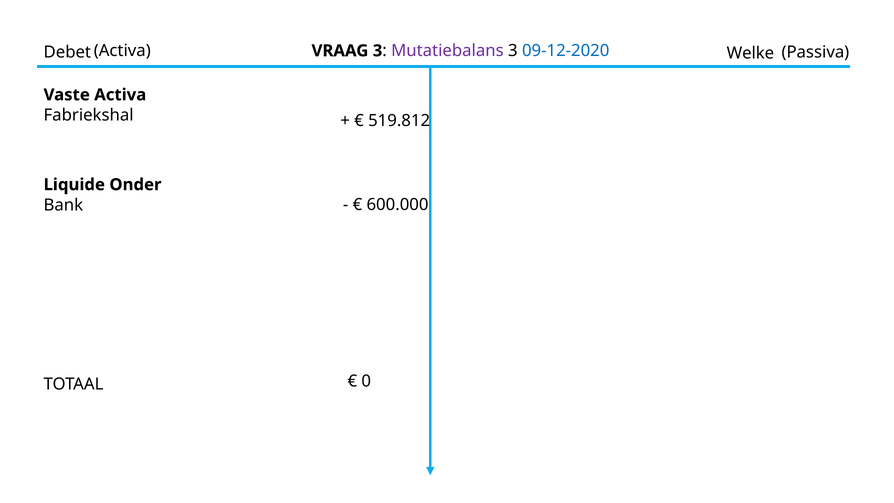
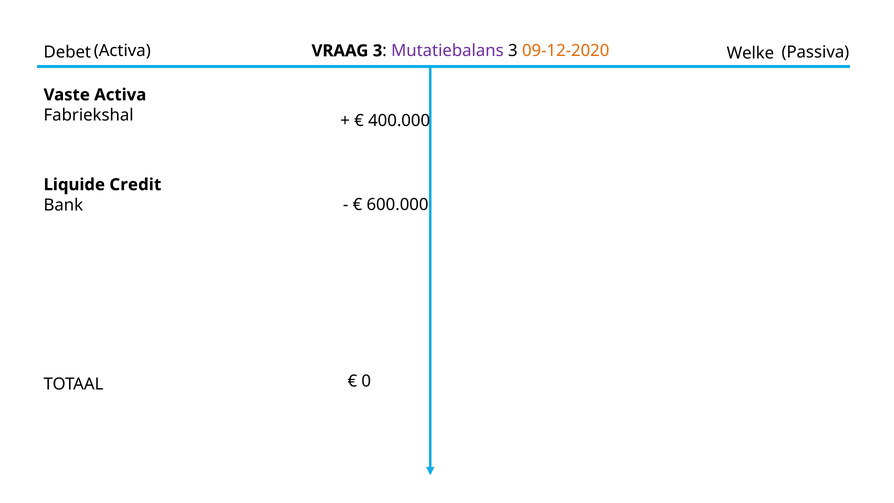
09-12-2020 colour: blue -> orange (566, 51)
519.812: 519.812 -> 400.000 (399, 121)
Onder: Onder -> Credit (135, 185)
